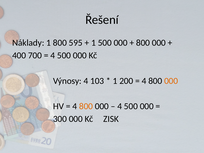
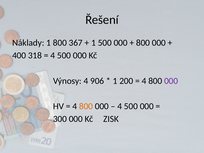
595: 595 -> 367 (76, 43)
700: 700 -> 318 (35, 55)
103: 103 -> 906 (97, 81)
000 colour: orange -> purple (171, 81)
